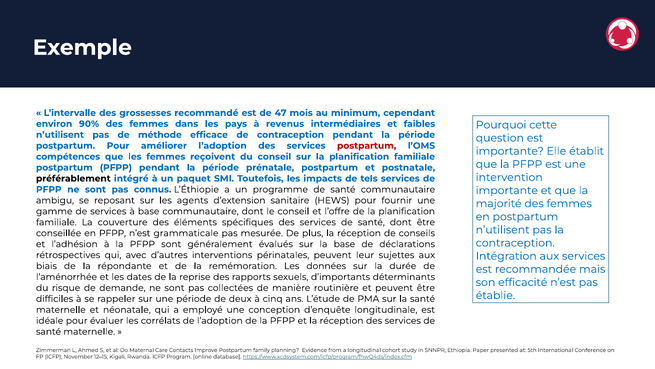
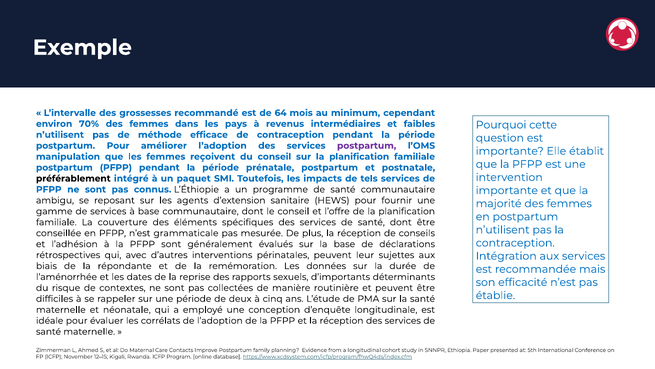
47: 47 -> 64 (281, 113)
90%: 90% -> 70% (89, 124)
postpartum colour: red -> purple (367, 146)
compétences: compétences -> manipulation (68, 156)
demande: demande -> contextes (122, 287)
